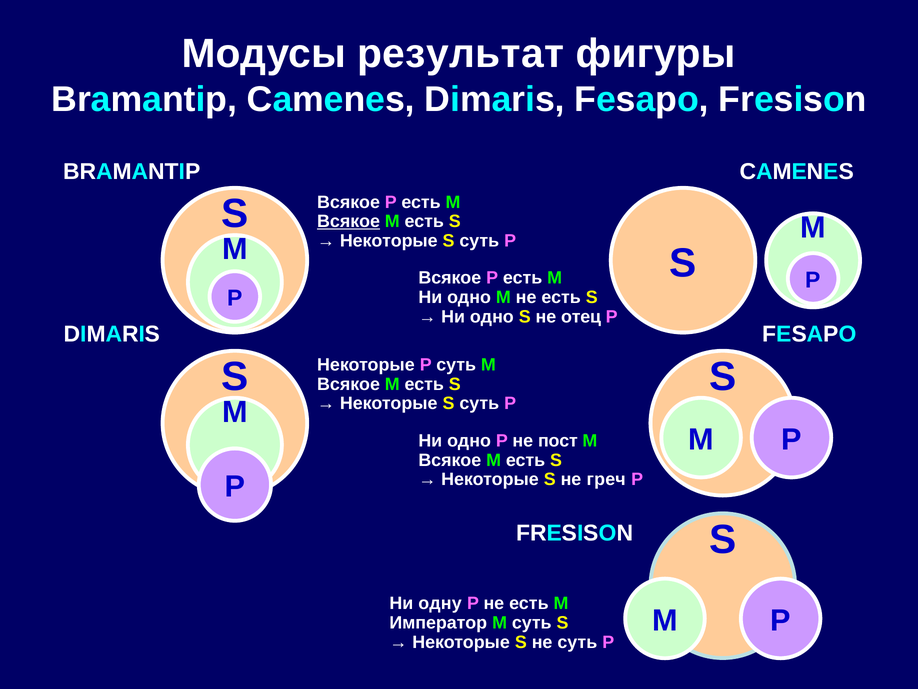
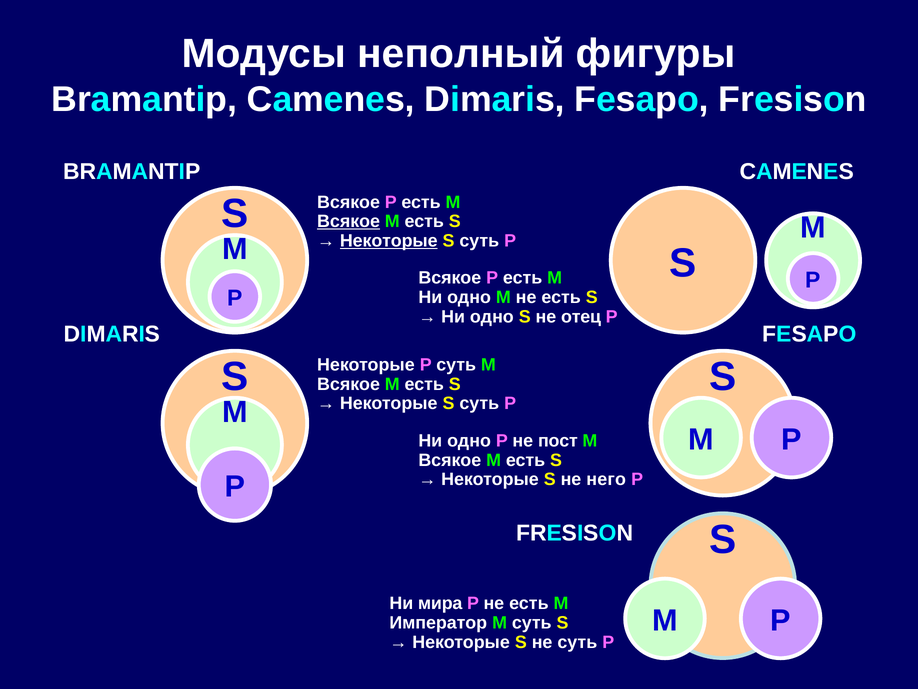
результат: результат -> неполный (461, 54)
Некоторые underline: none -> present (389, 241)
греч: греч -> него (606, 479)
одну: одну -> мира (440, 603)
